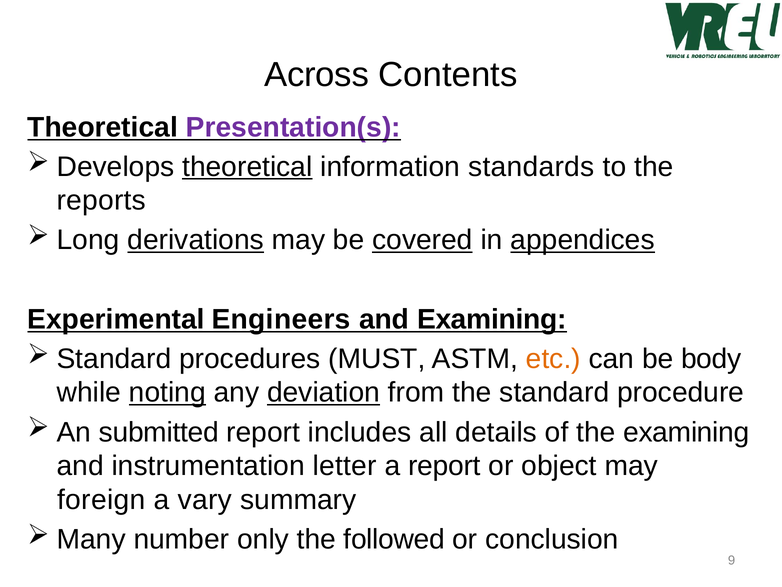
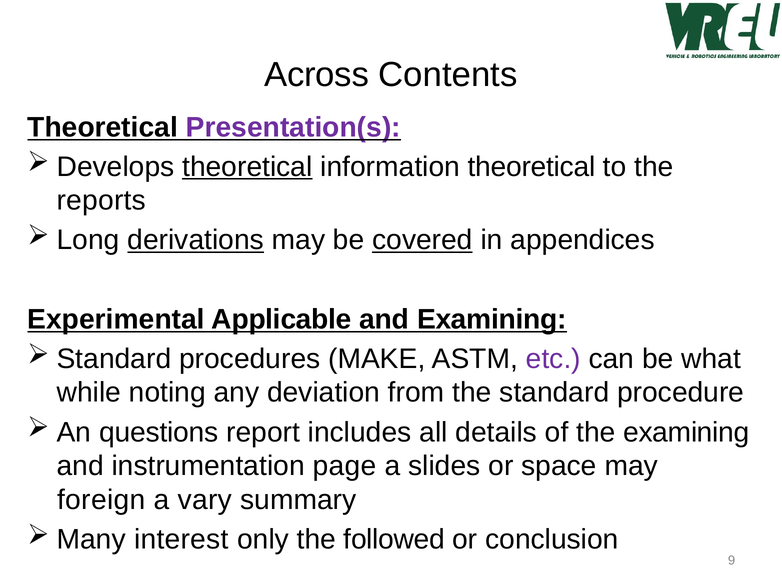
information standards: standards -> theoretical (532, 167)
appendices underline: present -> none (583, 240)
Engineers: Engineers -> Applicable (281, 319)
MUST: MUST -> MAKE (377, 358)
etc colour: orange -> purple (553, 358)
body: body -> what (711, 358)
noting underline: present -> none (167, 392)
deviation underline: present -> none (324, 392)
submitted: submitted -> questions (159, 432)
letter: letter -> page (345, 466)
a report: report -> slides (444, 466)
object: object -> space (559, 466)
number: number -> interest (181, 539)
